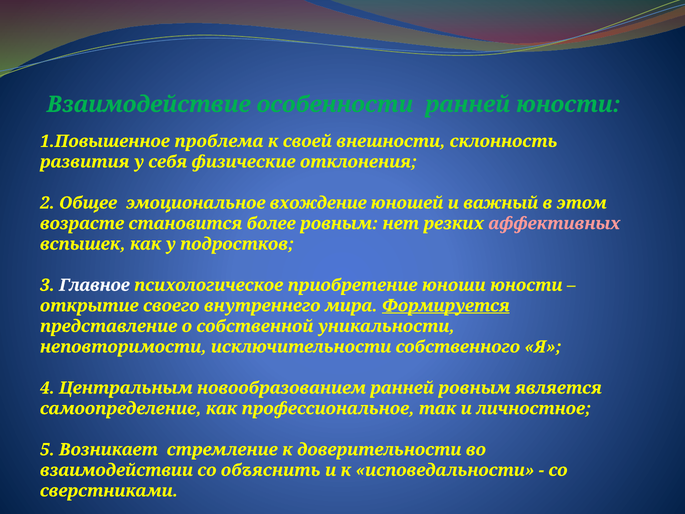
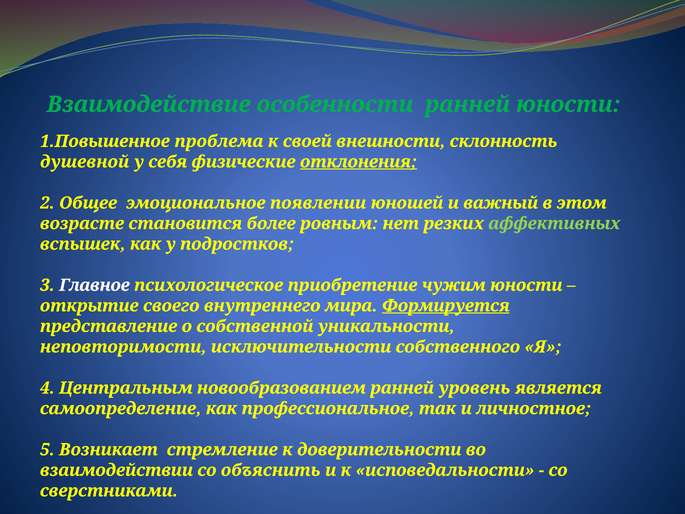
развития: развития -> душевной (85, 162)
отклонения underline: none -> present (359, 162)
вхождение: вхождение -> появлении (318, 203)
аффективных colour: pink -> light green (554, 223)
юноши: юноши -> чужим (454, 285)
ранней ровным: ровным -> уровень (475, 388)
